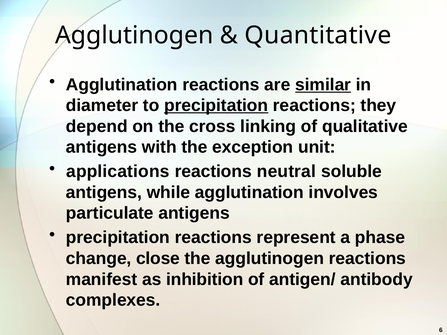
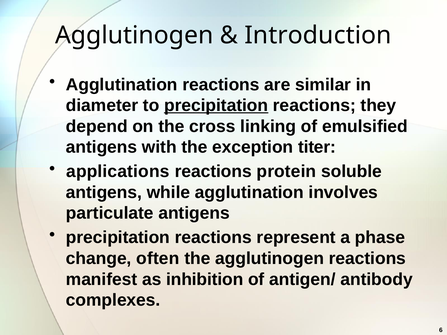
Quantitative: Quantitative -> Introduction (318, 35)
similar underline: present -> none (323, 85)
qualitative: qualitative -> emulsified (365, 126)
unit: unit -> titer (317, 147)
neutral: neutral -> protein (286, 172)
close: close -> often (158, 259)
